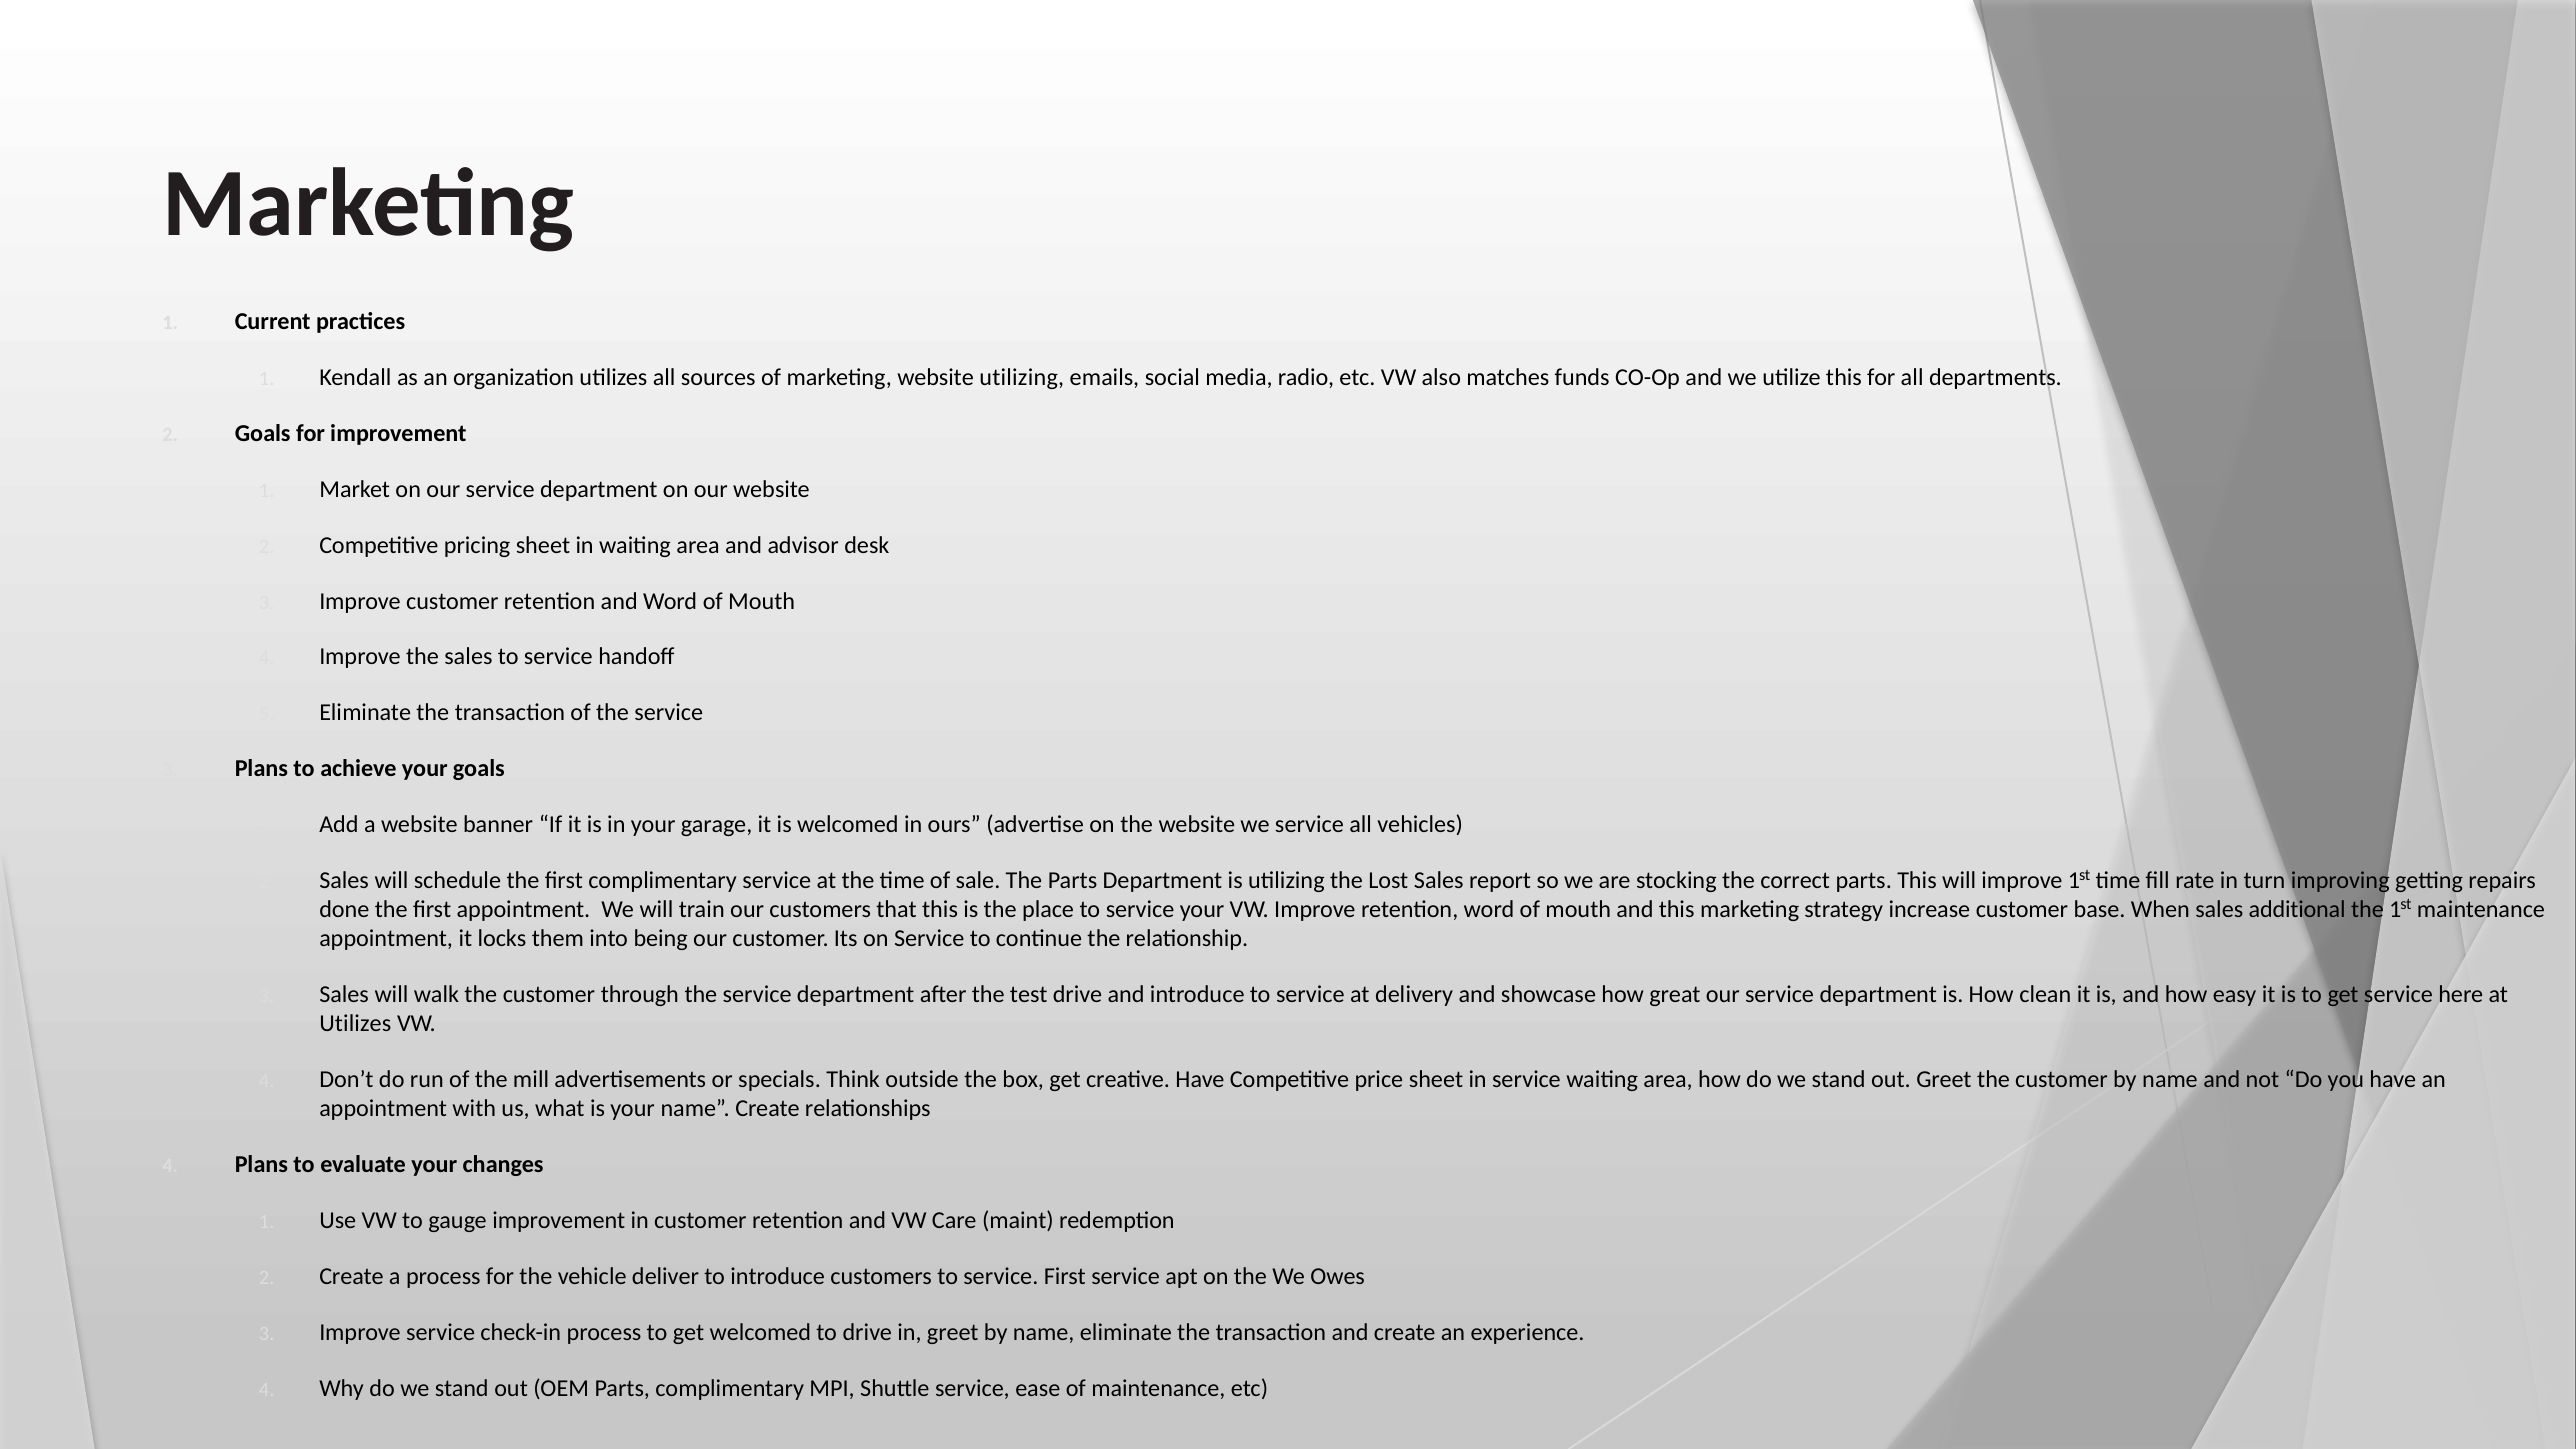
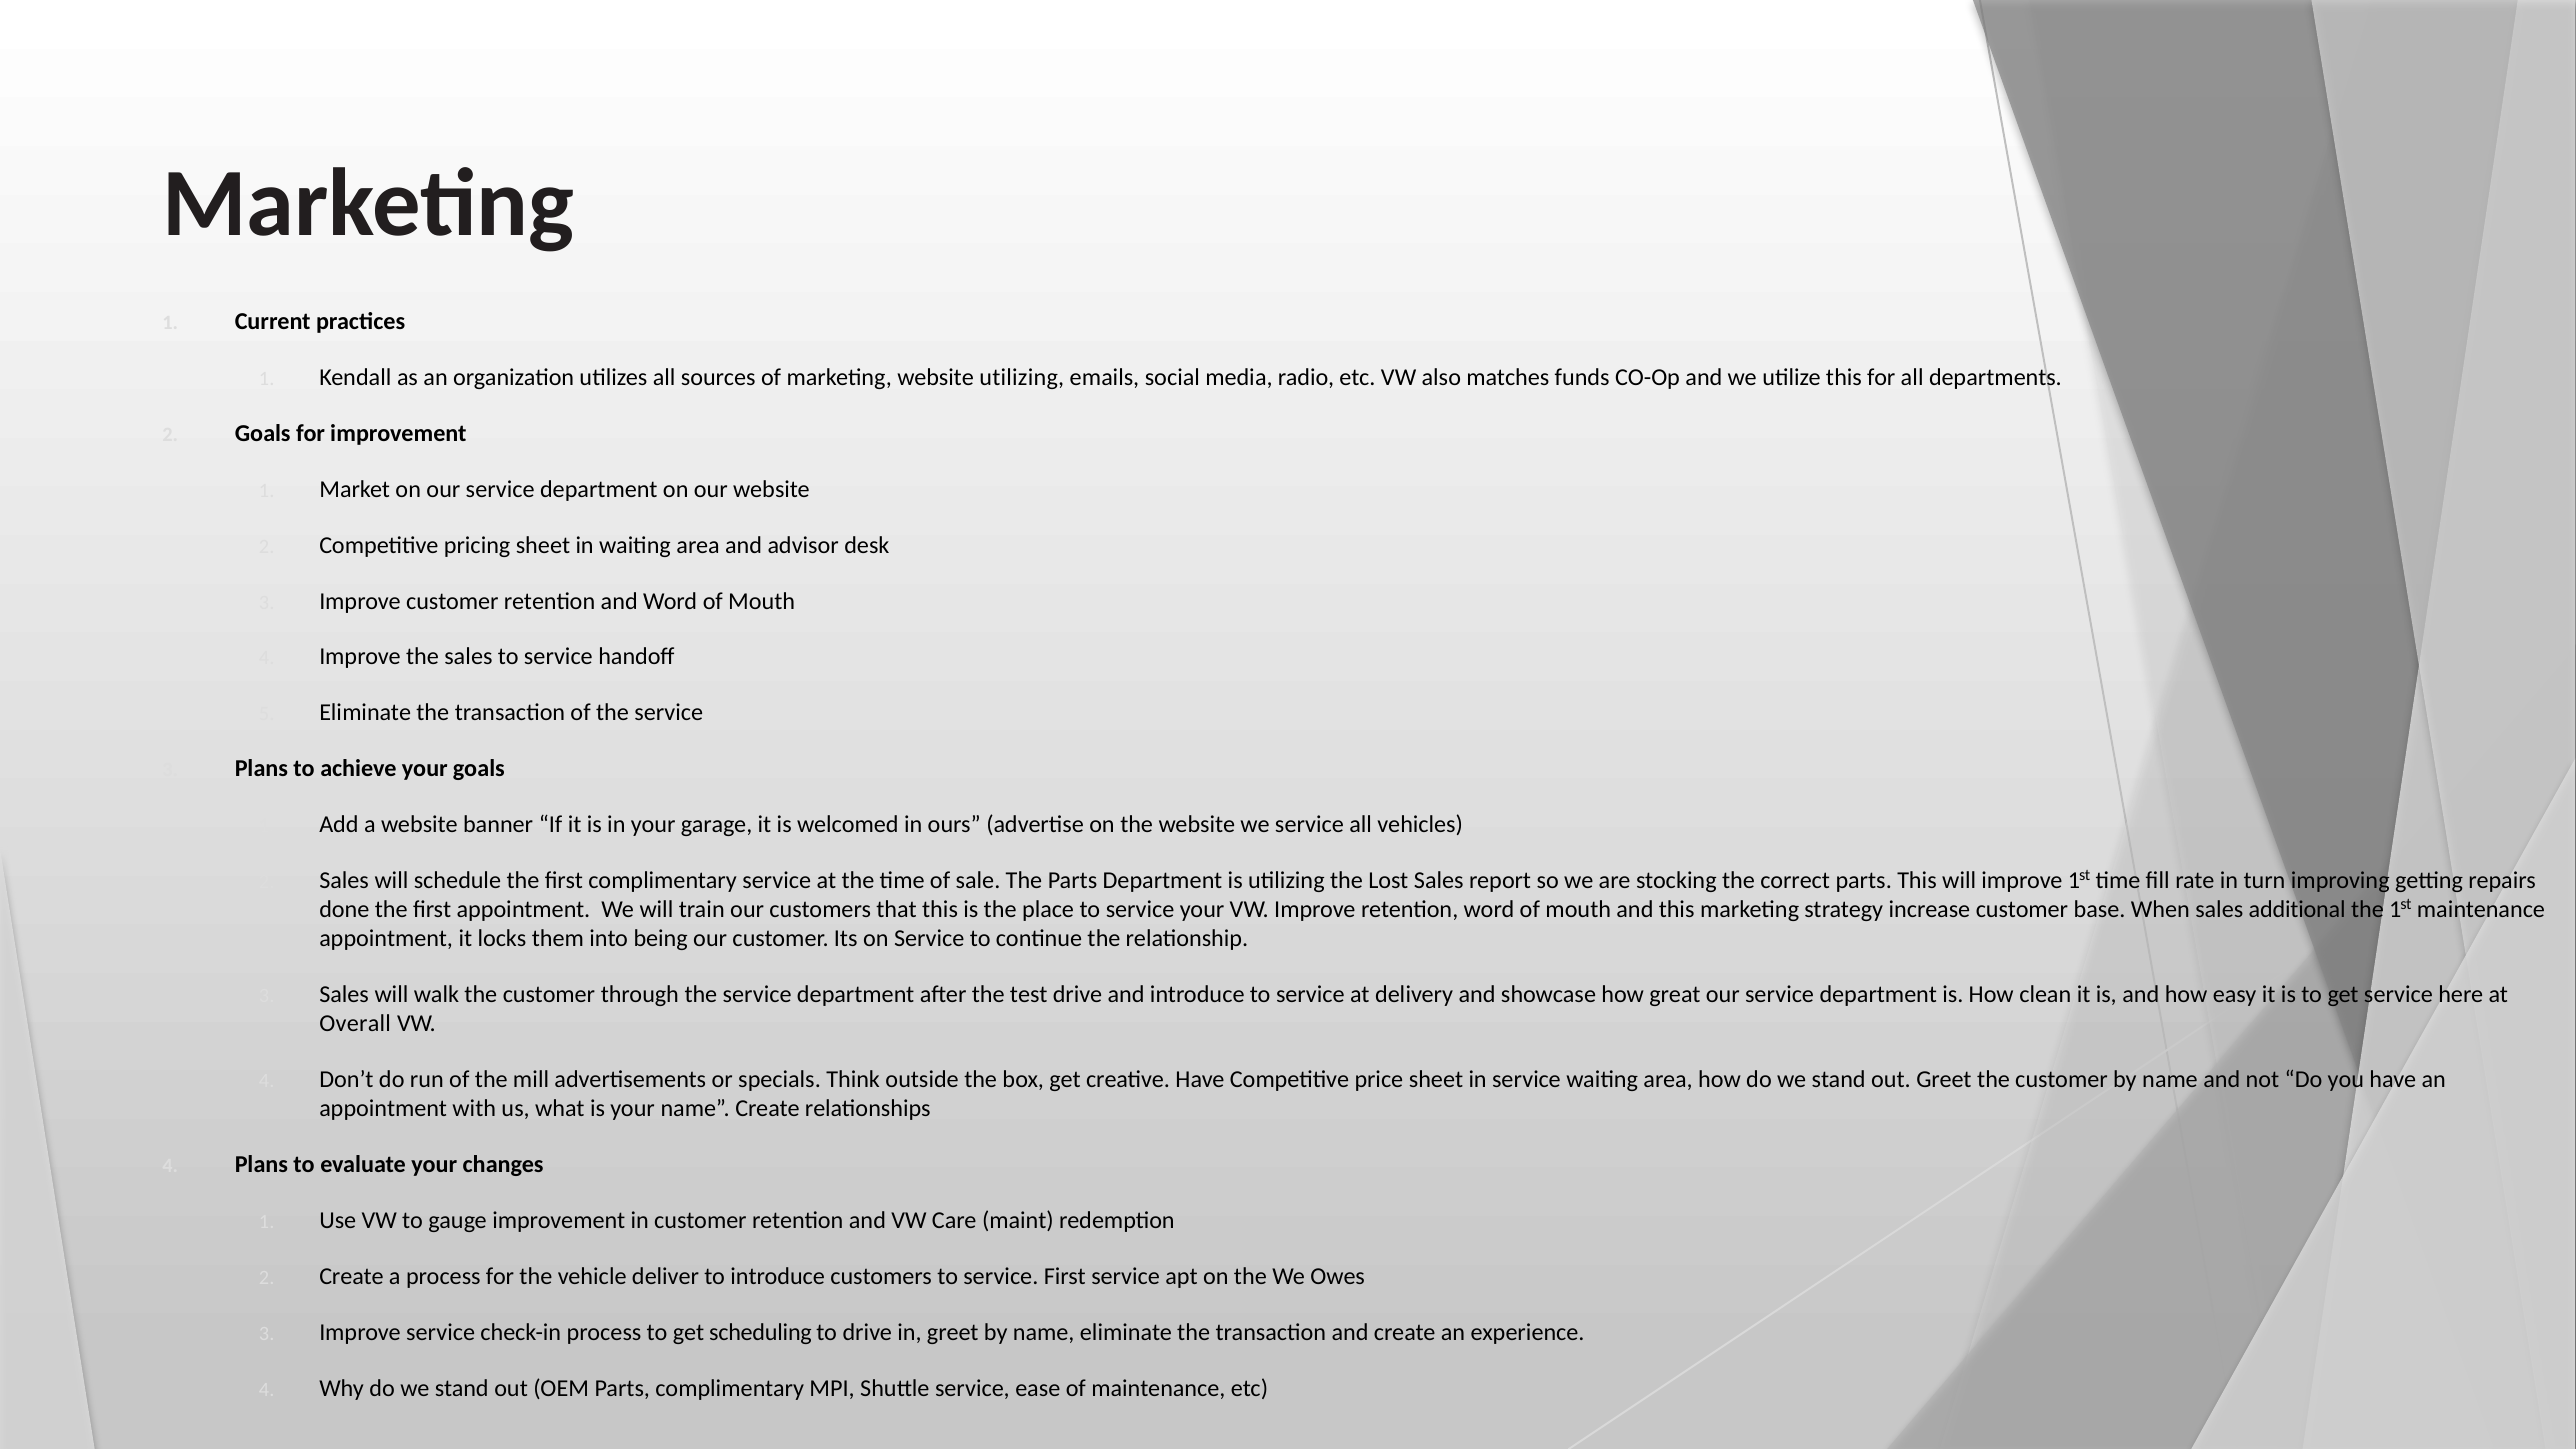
Utilizes: Utilizes -> Overall (355, 1024)
get welcomed: welcomed -> scheduling (760, 1333)
